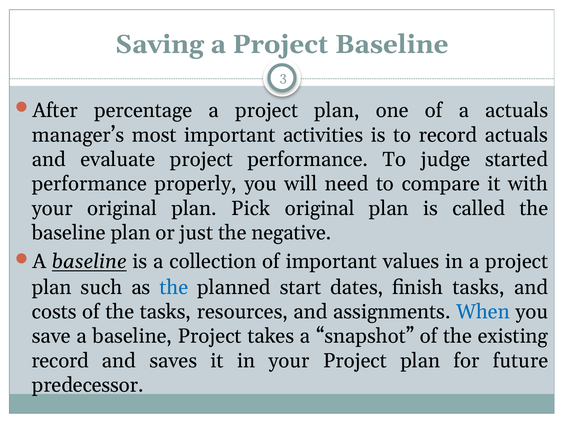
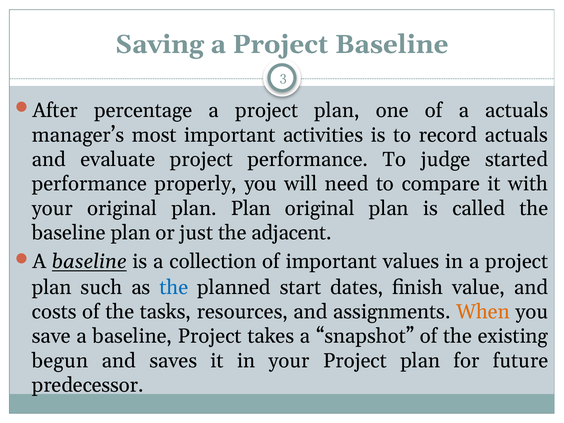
plan Pick: Pick -> Plan (251, 208)
negative: negative -> adjacent (291, 233)
finish tasks: tasks -> value (479, 287)
When colour: blue -> orange (483, 312)
record: record -> begun (60, 361)
